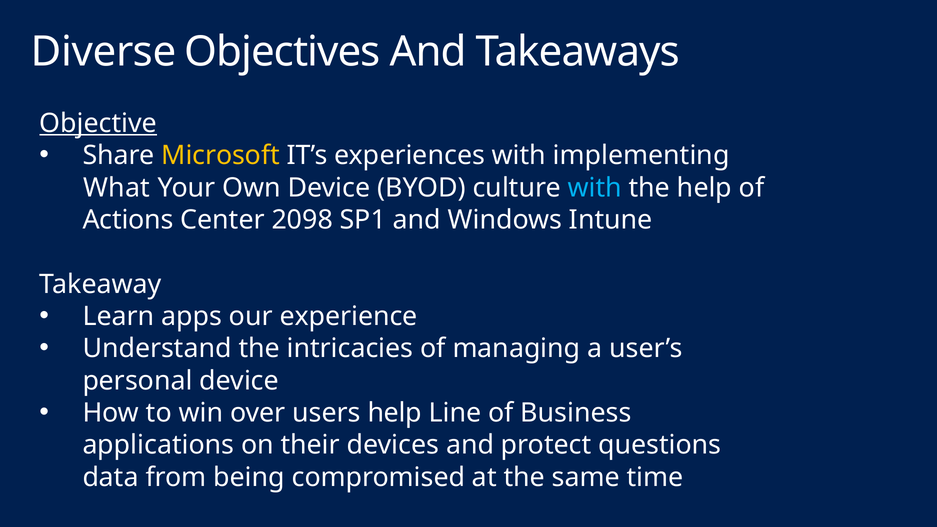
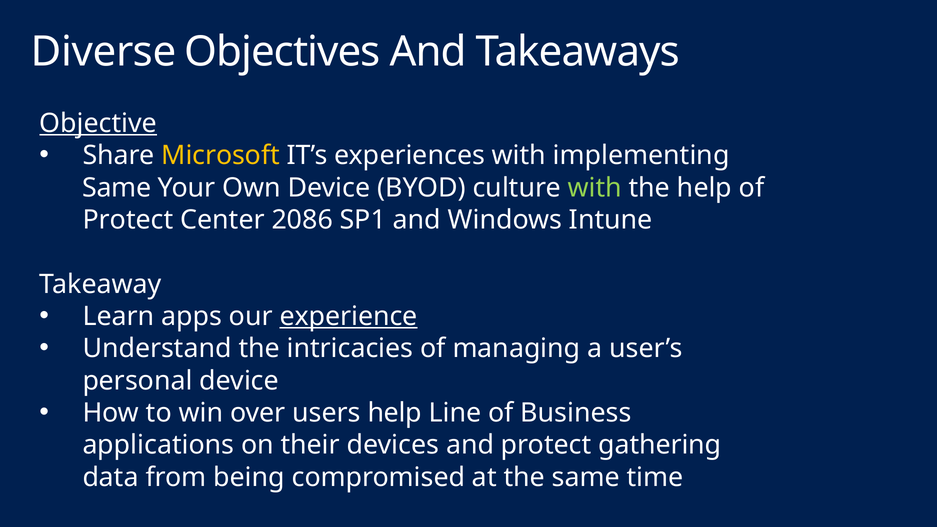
What: What -> Same (117, 188)
with colour: light blue -> light green (595, 188)
Actions: Actions -> Protect (128, 220)
2098: 2098 -> 2086 (302, 220)
experience underline: none -> present (349, 316)
questions: questions -> gathering (660, 445)
